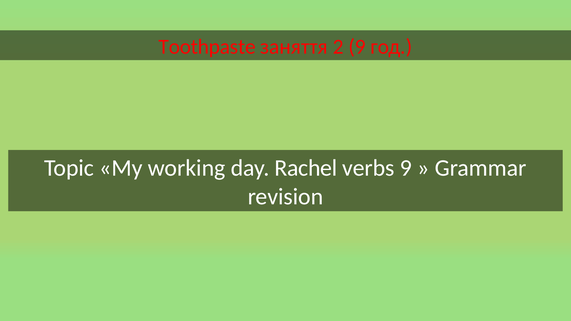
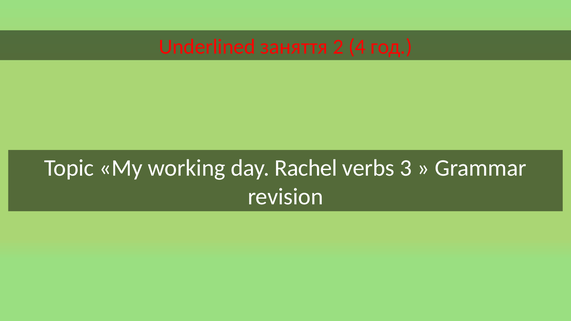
Toothpaste: Toothpaste -> Underlined (207, 47)
2 9: 9 -> 4 (357, 47)
verbs 9: 9 -> 3 (406, 168)
